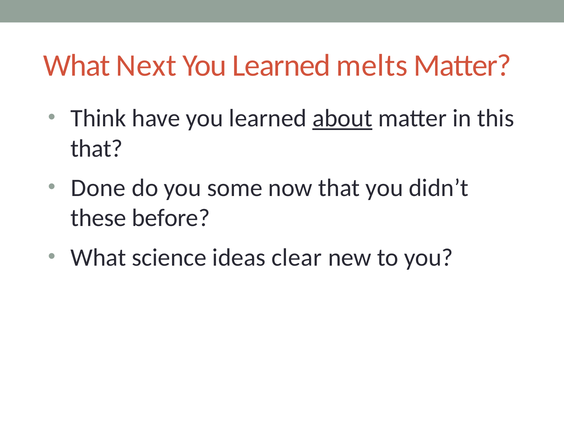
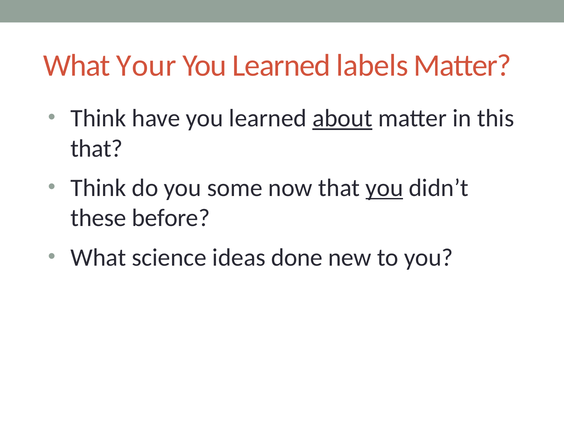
Next: Next -> Your (146, 66)
melts: melts -> labels (372, 66)
Done: Done -> Think (98, 188)
you underline: none -> present (384, 188)
clear: clear -> done (297, 257)
